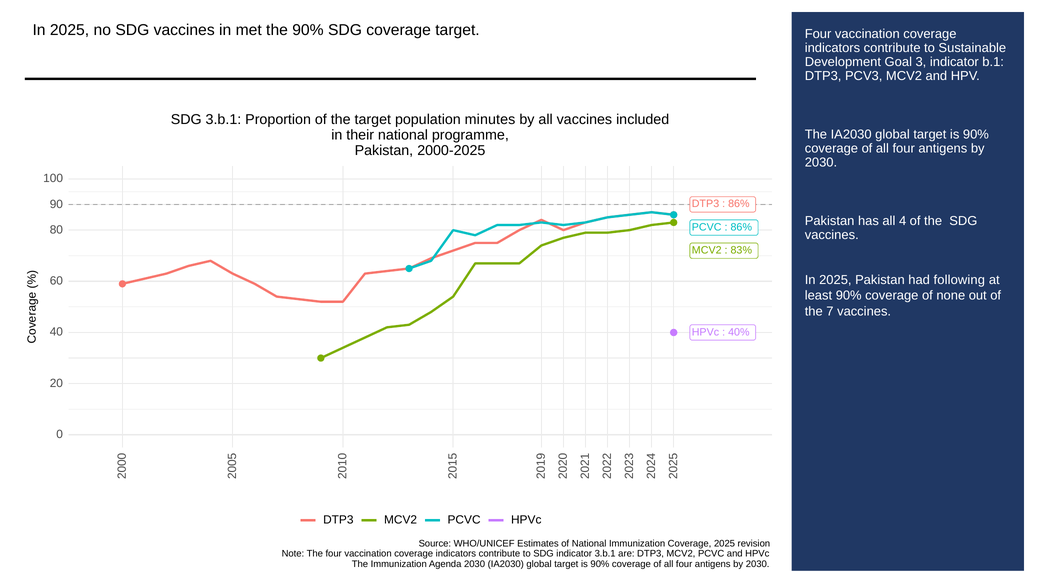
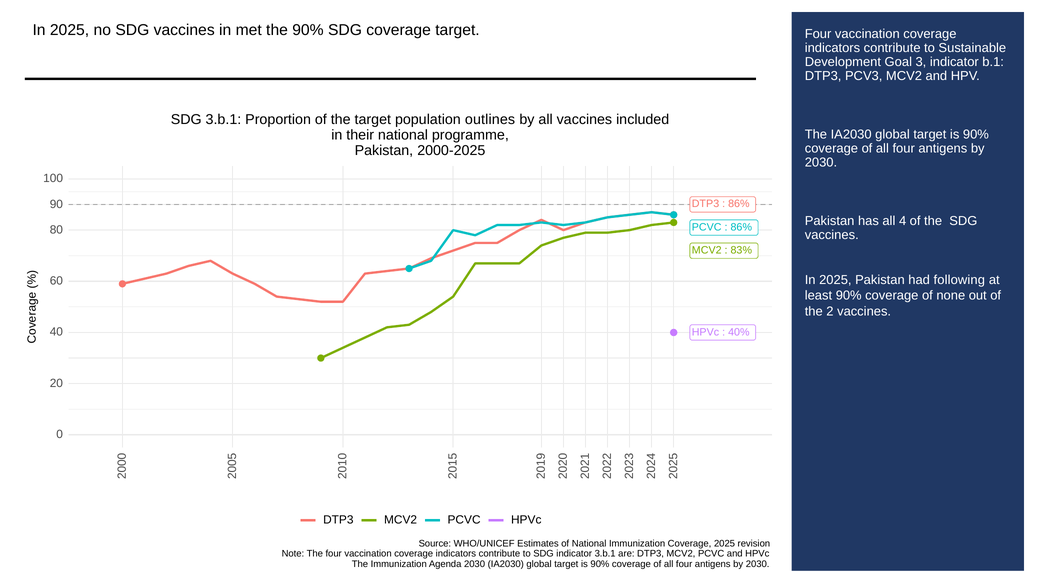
minutes: minutes -> outlines (490, 119)
the 7: 7 -> 2 (830, 311)
